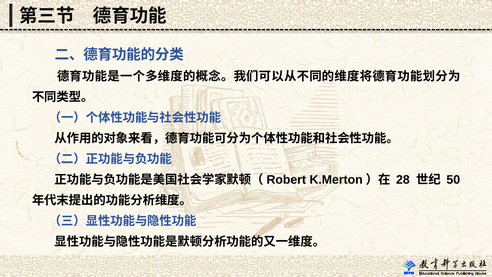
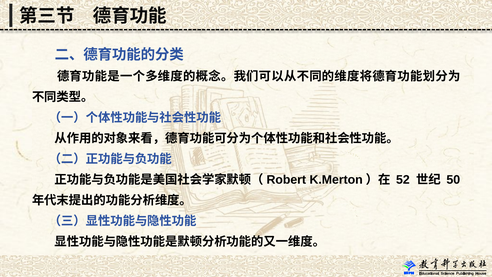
28: 28 -> 52 (403, 180)
